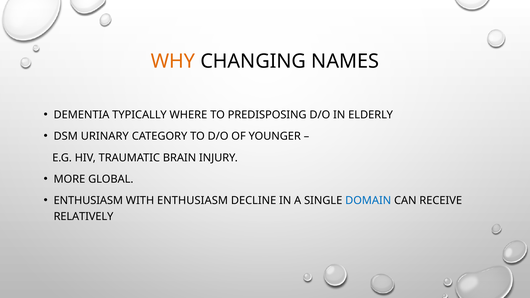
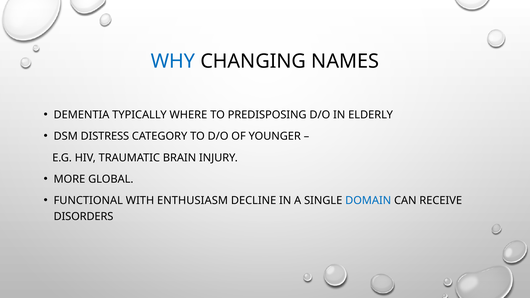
WHY colour: orange -> blue (173, 61)
URINARY: URINARY -> DISTRESS (105, 136)
ENTHUSIASM: ENTHUSIASM -> FUNCTIONAL (88, 201)
RELATIVELY: RELATIVELY -> DISORDERS (84, 217)
